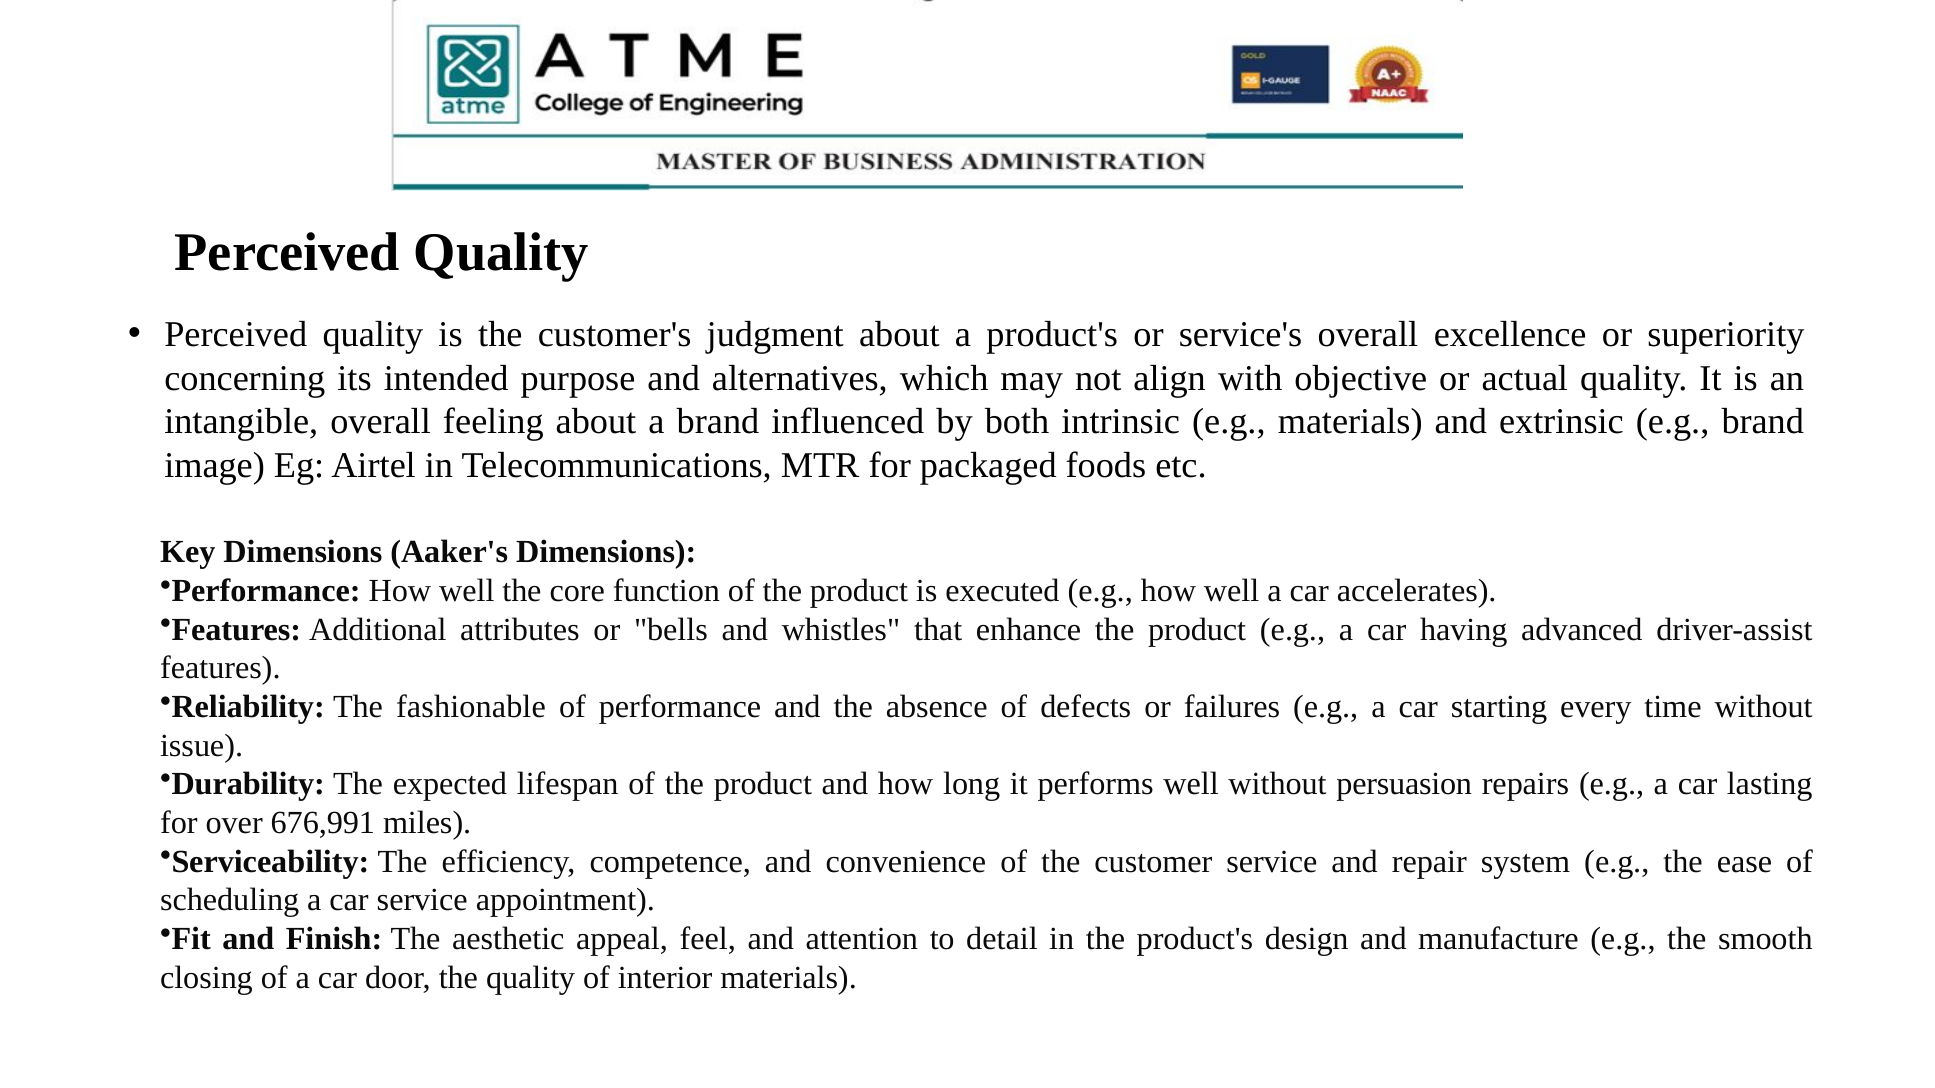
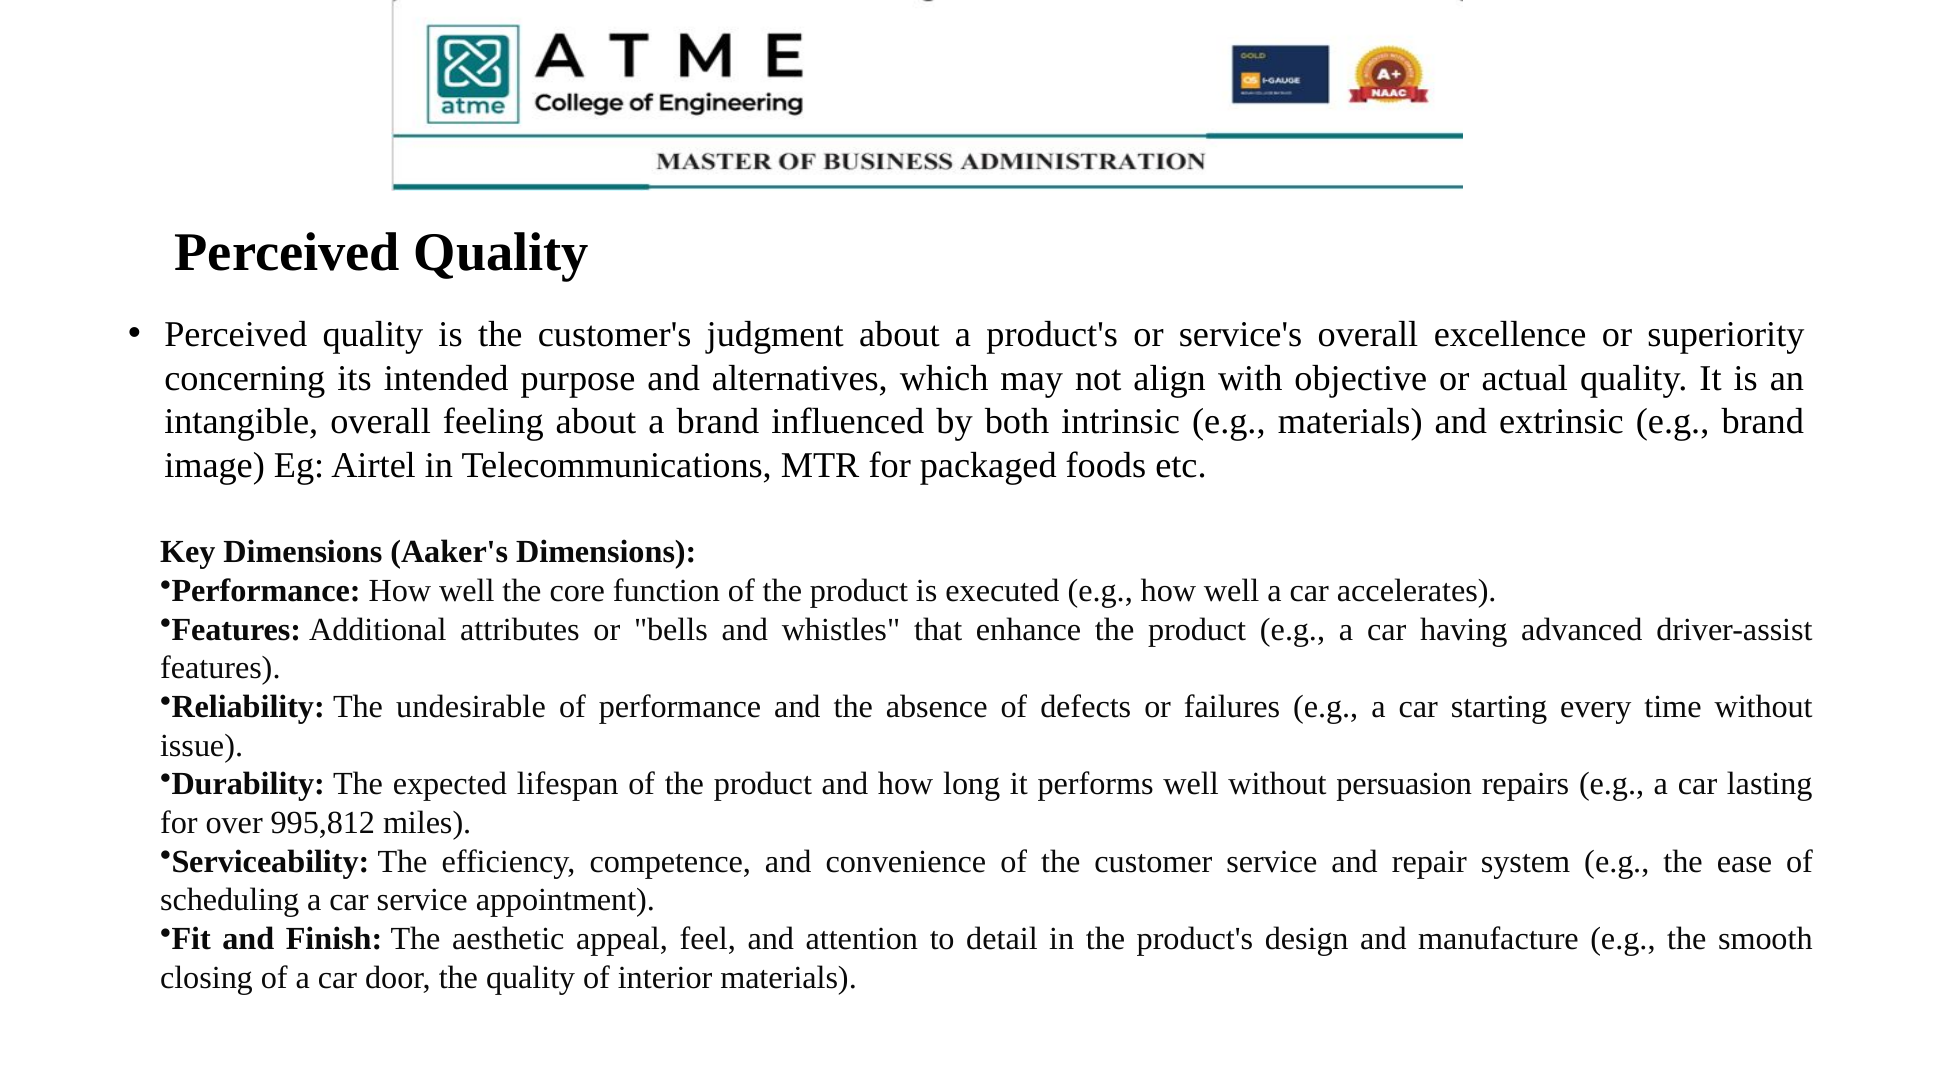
fashionable: fashionable -> undesirable (471, 707)
676,991: 676,991 -> 995,812 (323, 823)
